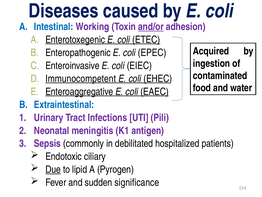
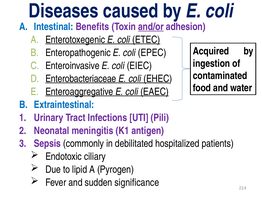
Working: Working -> Benefits (92, 27)
Immunocompetent: Immunocompetent -> Enterobacteriaceae (81, 78)
Due underline: present -> none (53, 169)
